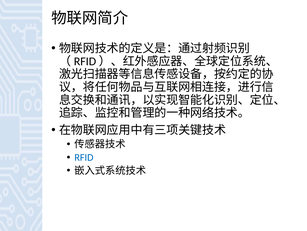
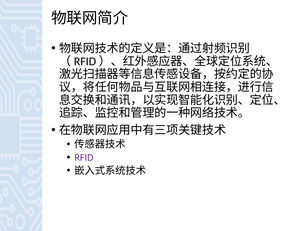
RFID colour: blue -> purple (84, 157)
